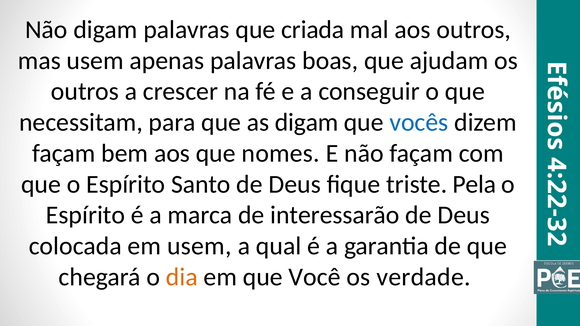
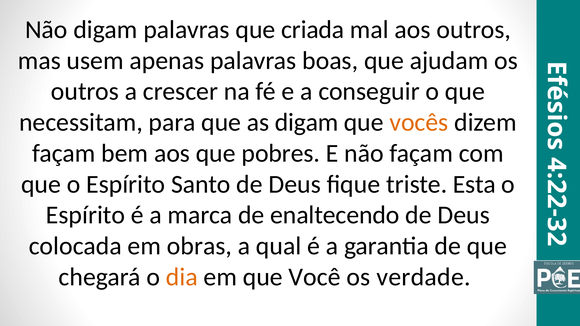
vocês colour: blue -> orange (419, 122)
nomes: nomes -> pobres (281, 153)
Pela: Pela -> Esta (474, 184)
interessarão: interessarão -> enaltecendo (335, 215)
em usem: usem -> obras (199, 246)
